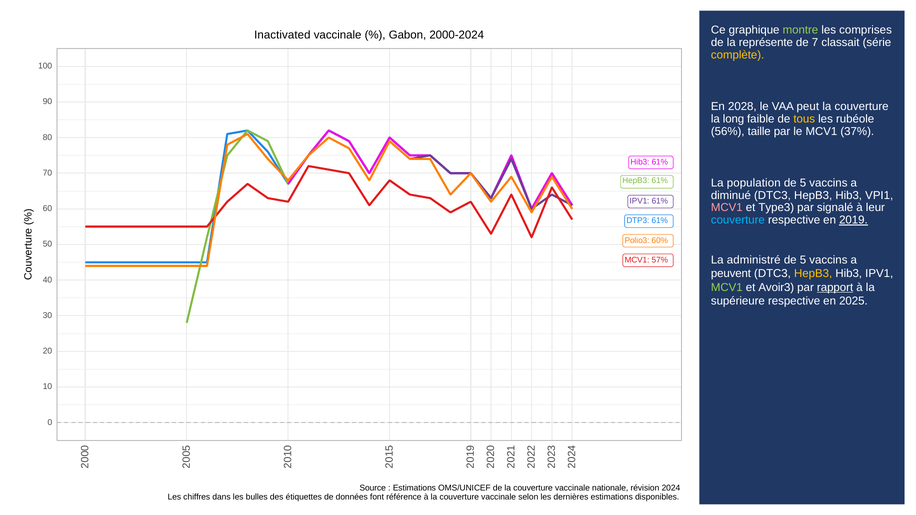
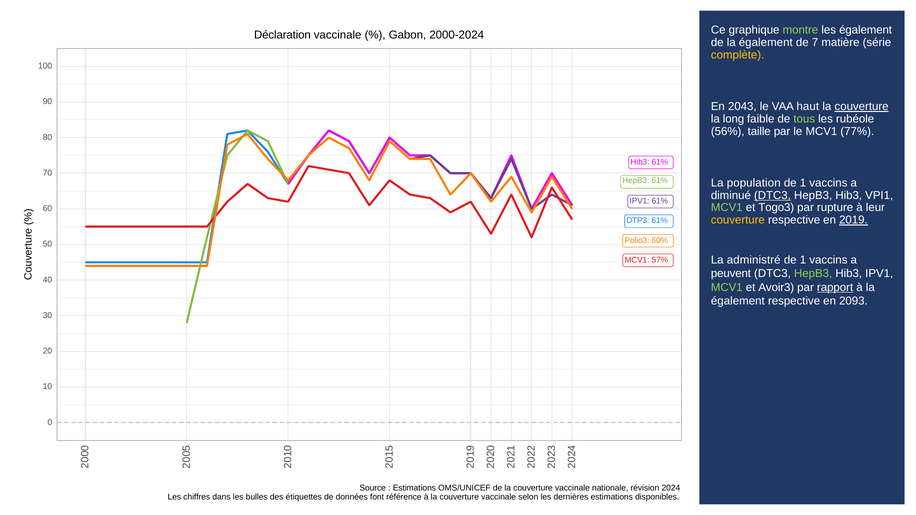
les comprises: comprises -> également (866, 30)
Inactivated: Inactivated -> Déclaration (282, 35)
de la représente: représente -> également (766, 42)
classait: classait -> matière (840, 42)
2028: 2028 -> 2043 (742, 107)
peut: peut -> haut (808, 107)
couverture underline: none -> present (862, 107)
tous colour: yellow -> light green (804, 119)
37%: 37% -> 77% (857, 131)
5: 5 -> 1 (803, 183)
DTC3 underline: none -> present (772, 195)
MCV1 colour: pink -> light green (727, 208)
Type3: Type3 -> Togo3 (776, 208)
signalé: signalé -> rupture (835, 208)
couverture colour: light blue -> yellow (738, 220)
5: 5 -> 1 (803, 260)
HepB3 colour: yellow -> light green (813, 274)
supérieure: supérieure -> également (738, 301)
2025: 2025 -> 2093 (853, 301)
